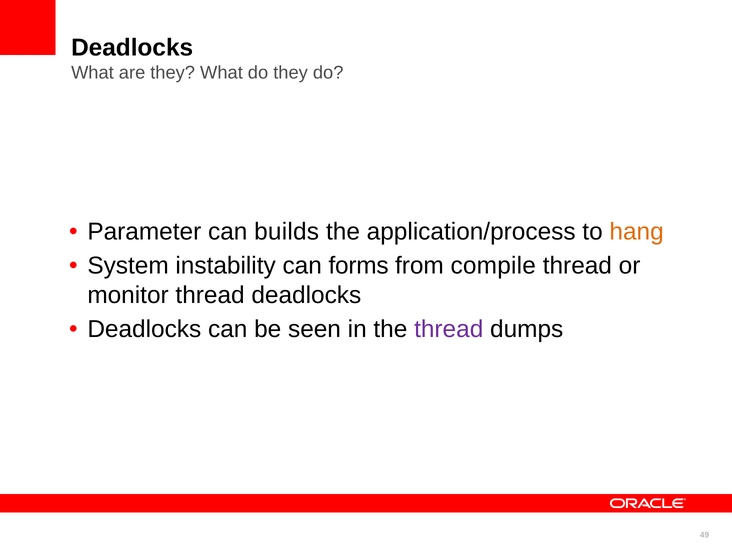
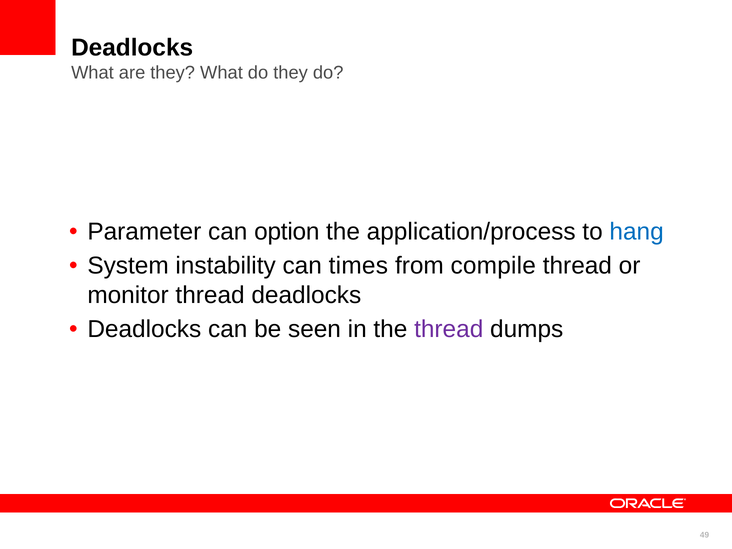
builds: builds -> option (287, 232)
hang colour: orange -> blue (637, 232)
forms: forms -> times (358, 266)
